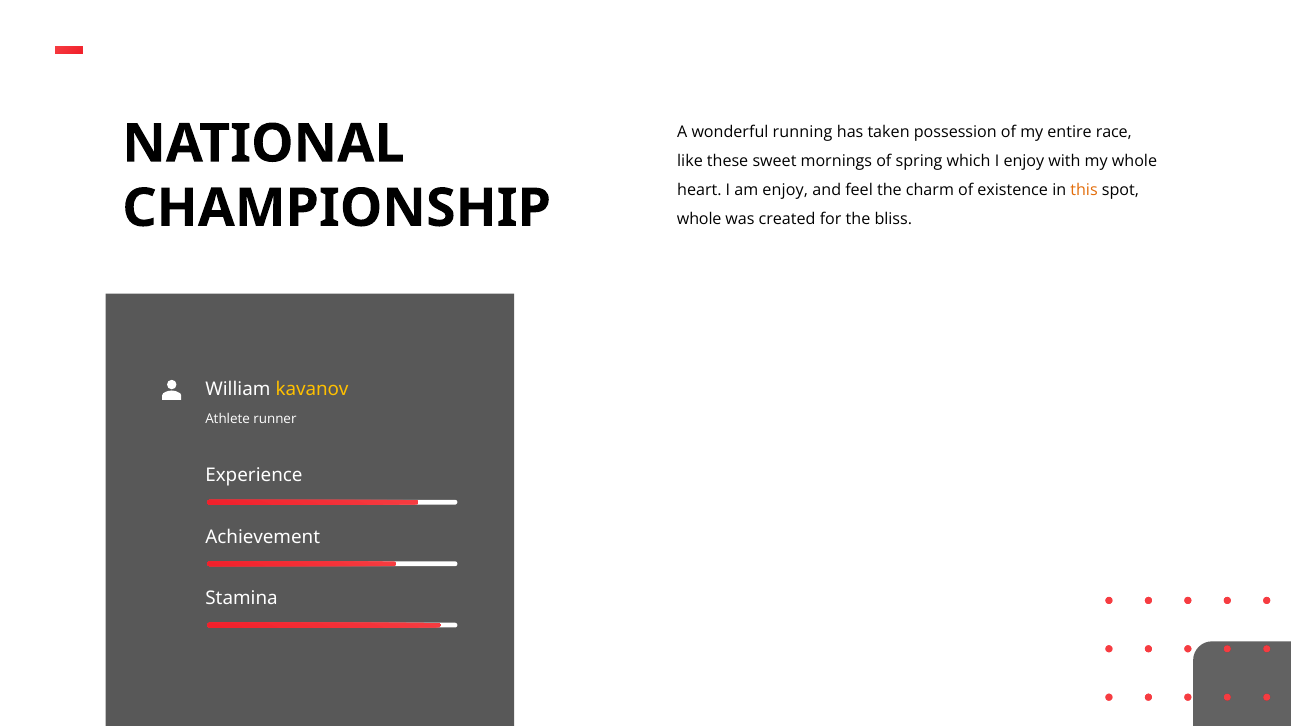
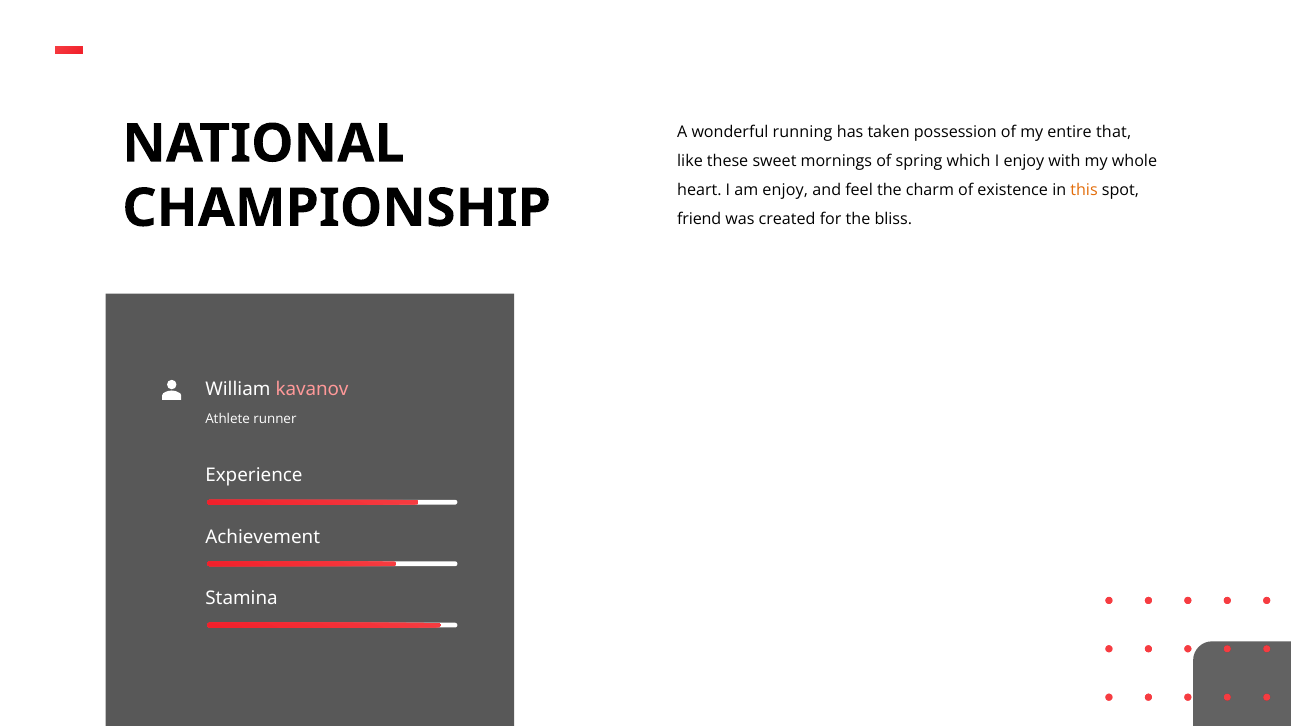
race: race -> that (1114, 132)
whole: whole -> friend (699, 219)
kavanov colour: yellow -> pink (312, 389)
